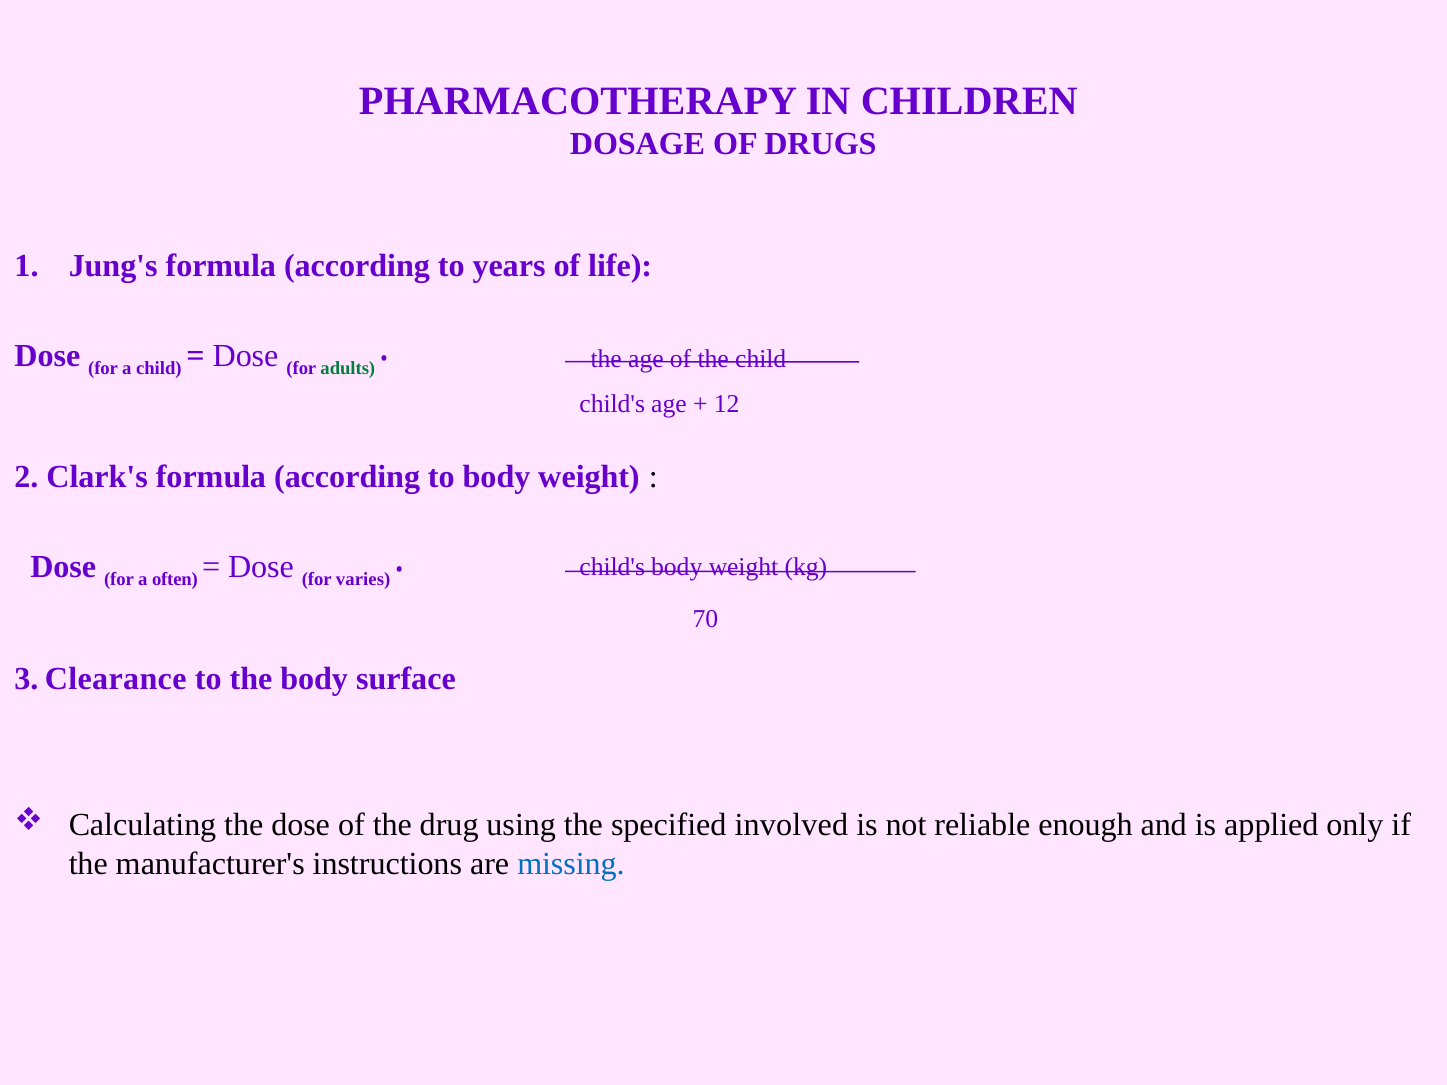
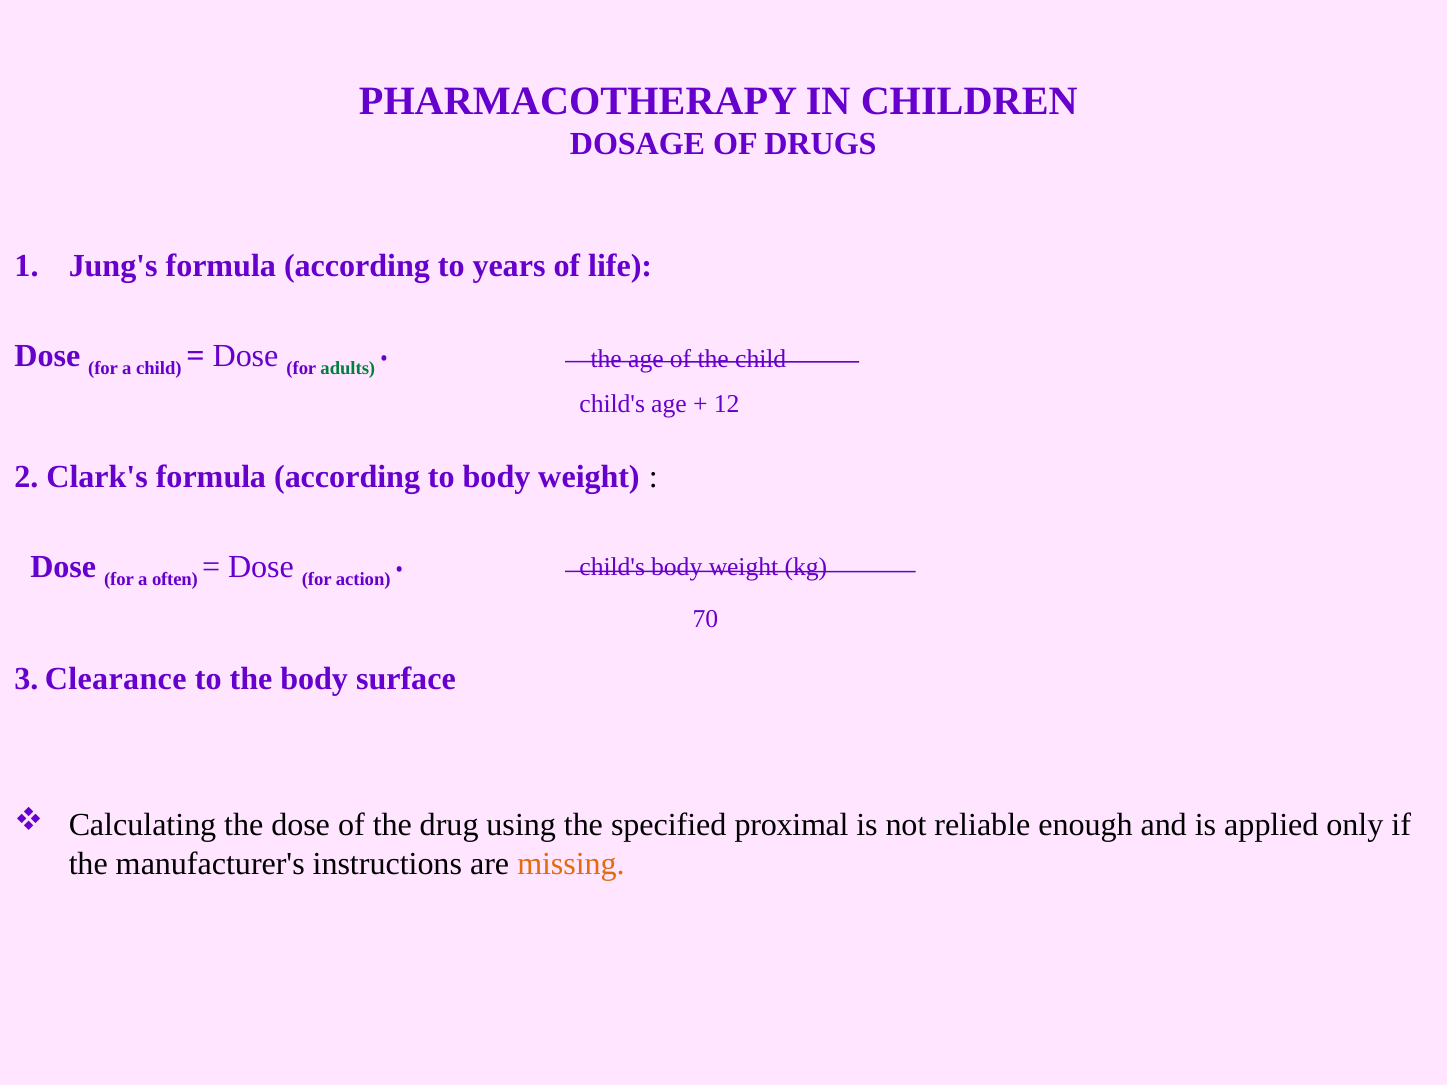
varies: varies -> action (363, 579)
involved: involved -> proximal (792, 825)
missing colour: blue -> orange (571, 864)
